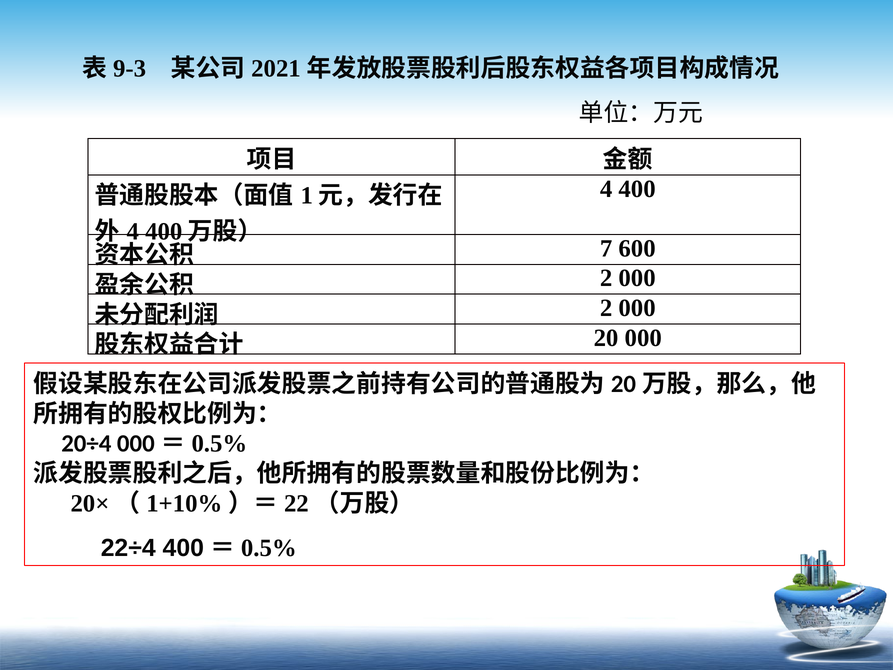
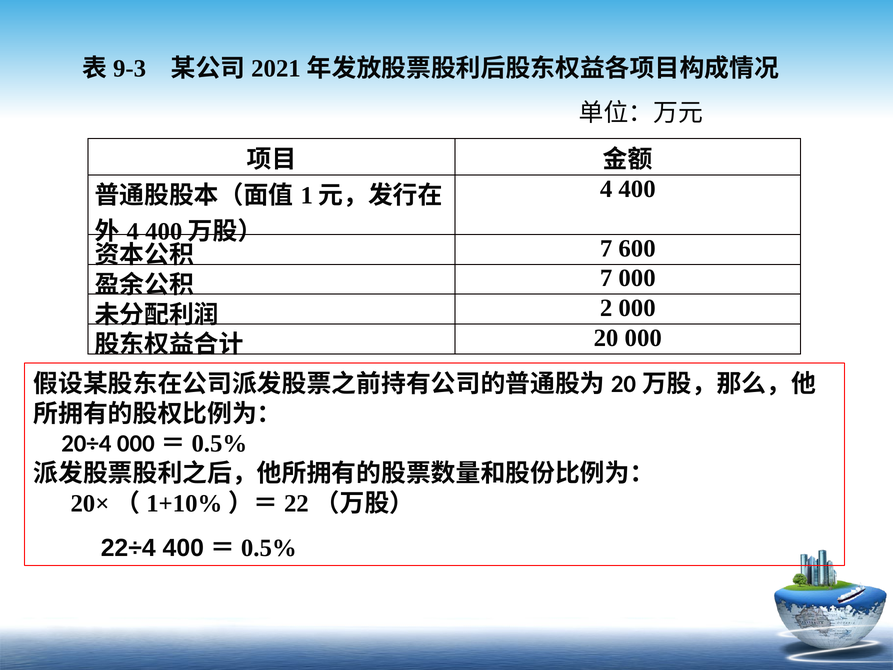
2: 2 -> 7 (606, 278)
